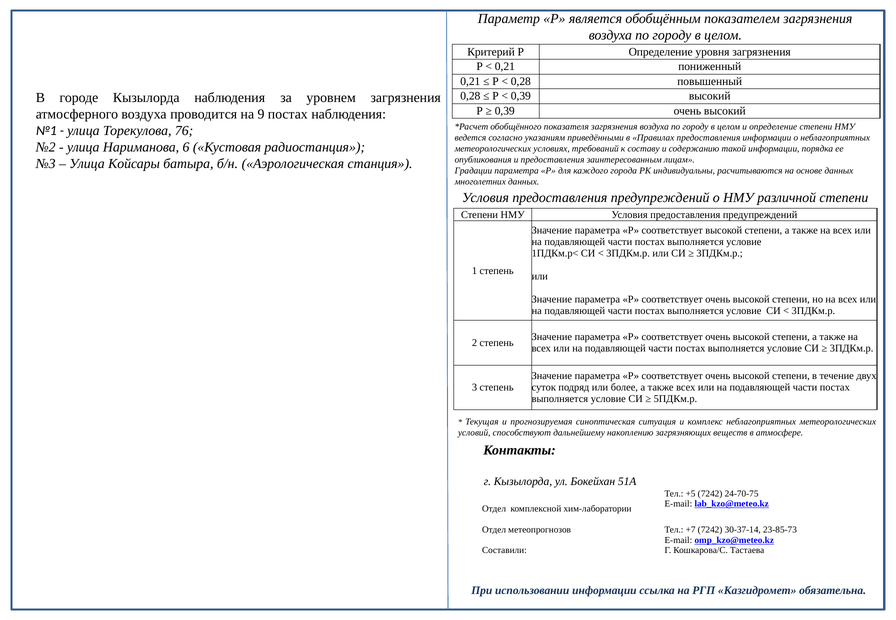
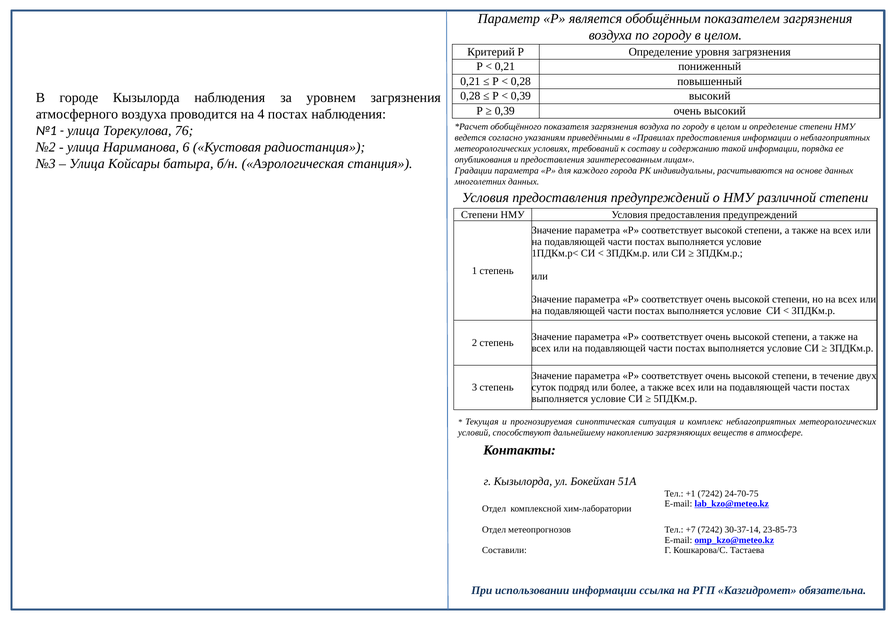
9: 9 -> 4 (261, 114)
+5: +5 -> +1 (691, 494)
